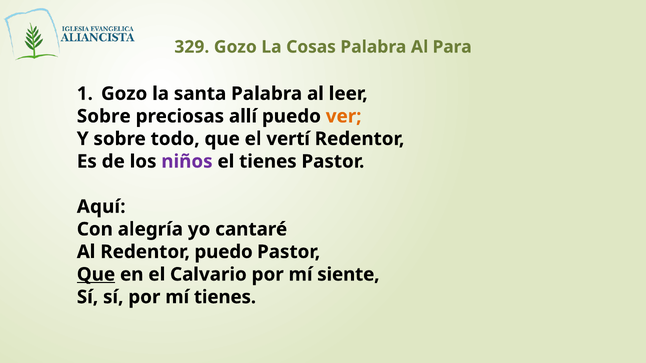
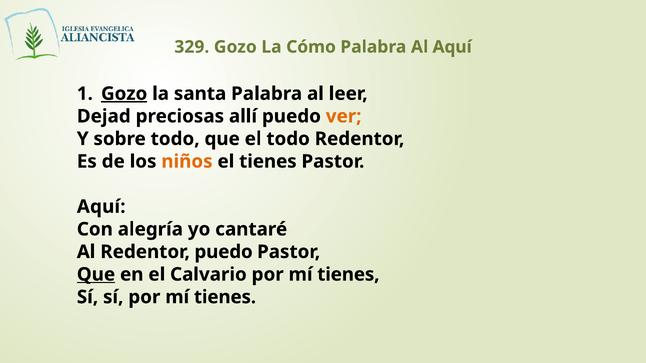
Cosas: Cosas -> Cómo (311, 47)
Al Para: Para -> Aquí (452, 47)
Gozo underline: none -> present (124, 94)
Sobre: Sobre -> Dejad (104, 116)
el vertí: vertí -> todo (288, 139)
niños colour: purple -> orange (187, 162)
Calvario por mí siente: siente -> tienes (348, 275)
